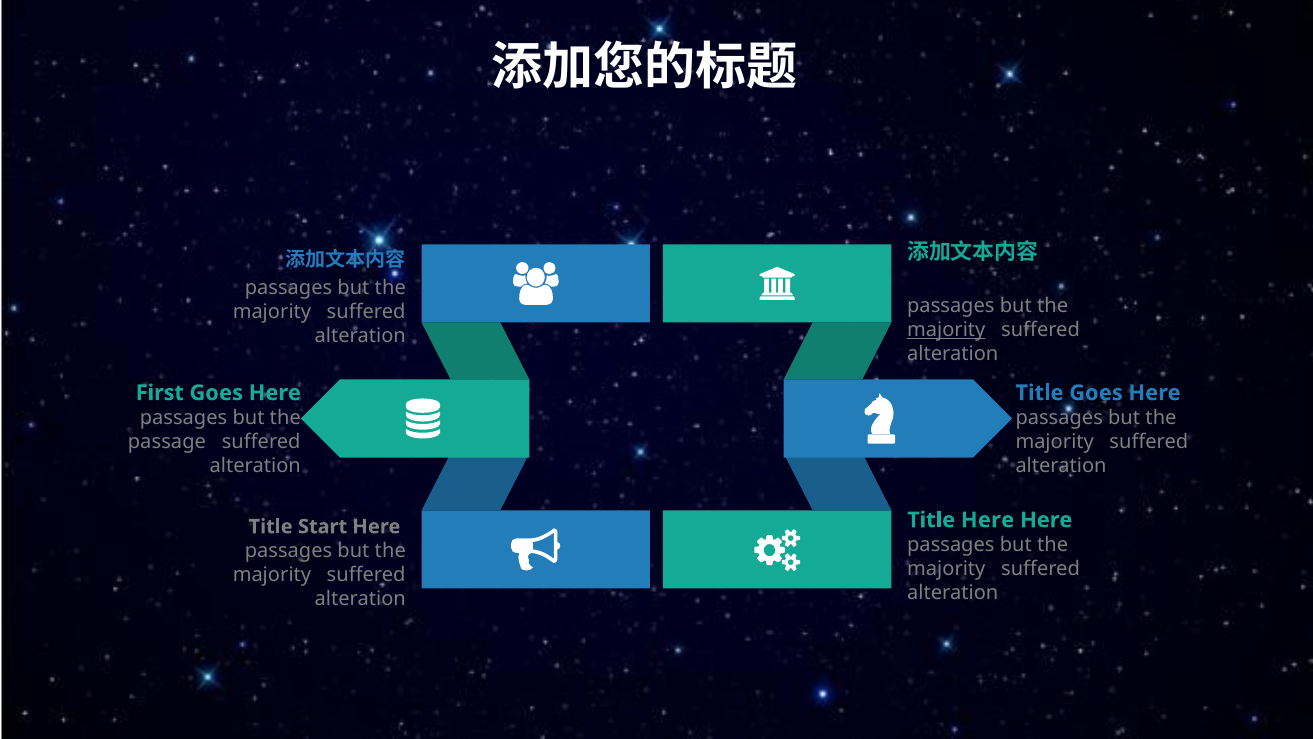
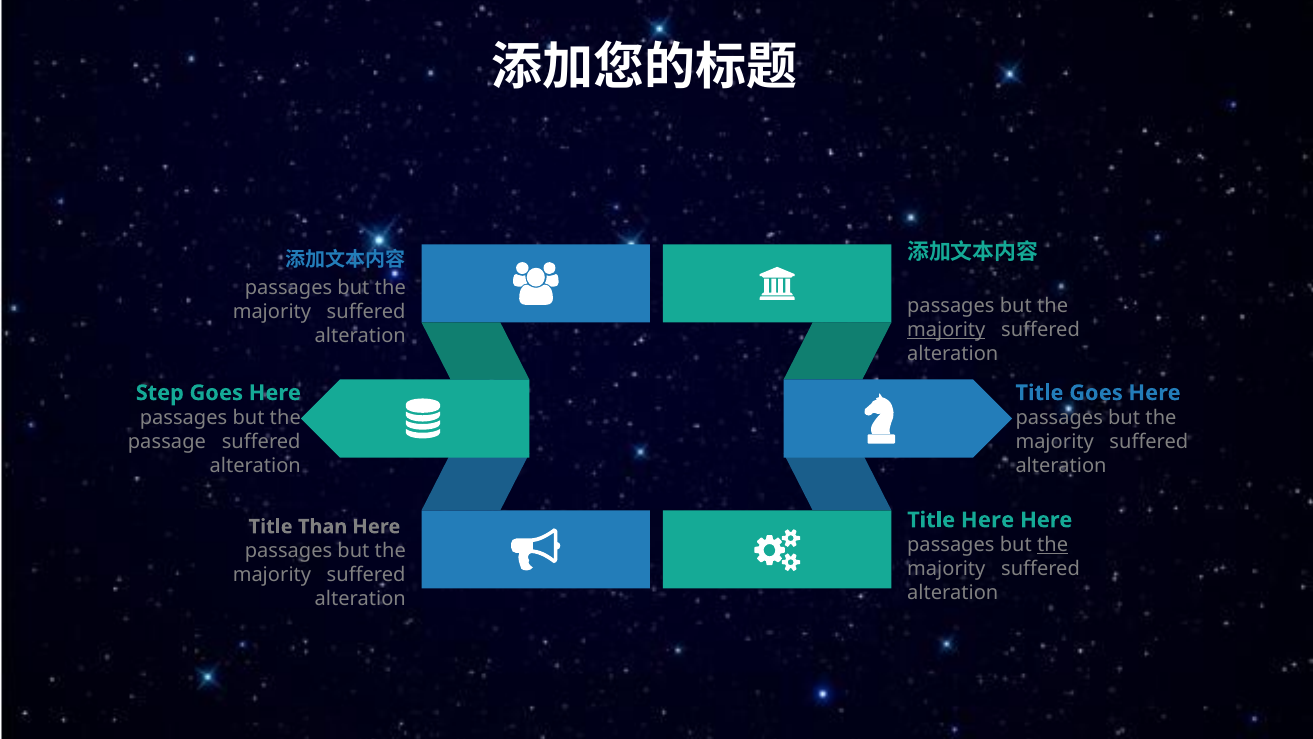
First: First -> Step (160, 393)
Start: Start -> Than (323, 526)
the underline: none -> present (1053, 545)
